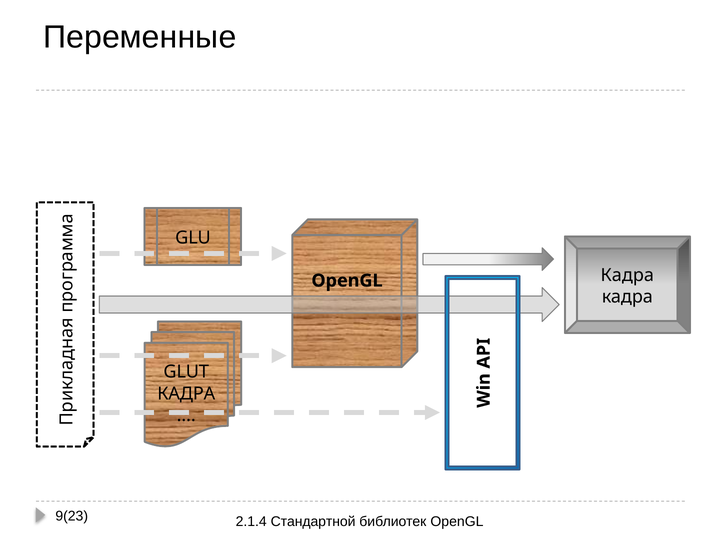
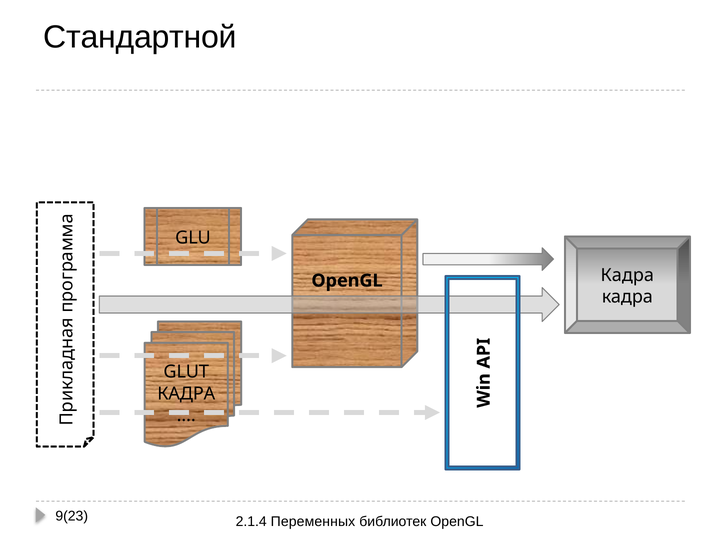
Переменные: Переменные -> Стандартной (140, 37)
Стандартной: Стандартной -> Переменных (313, 521)
